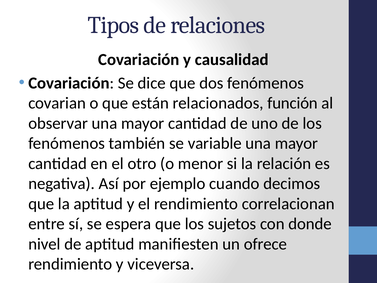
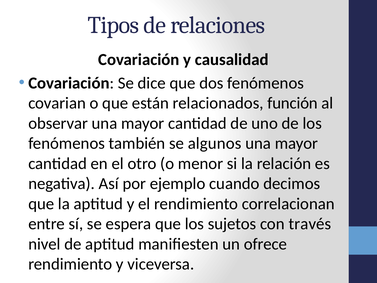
variable: variable -> algunos (215, 143)
donde: donde -> través (310, 224)
